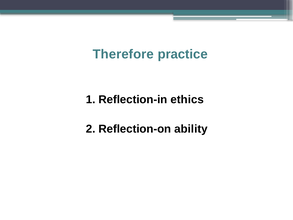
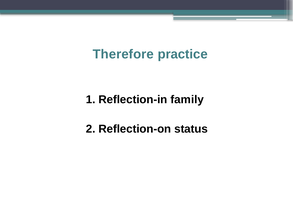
ethics: ethics -> family (187, 99)
ability: ability -> status (191, 129)
